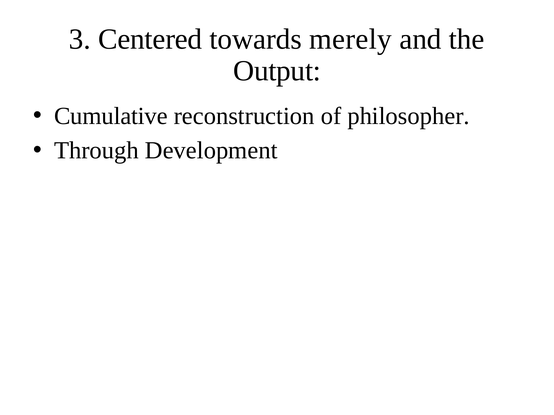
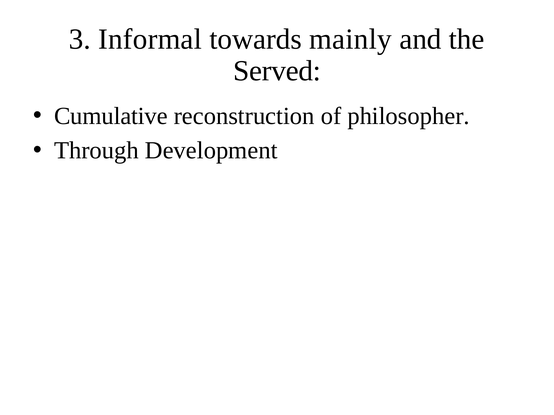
Centered: Centered -> Informal (150, 39)
merely: merely -> mainly (351, 39)
Output: Output -> Served (277, 71)
